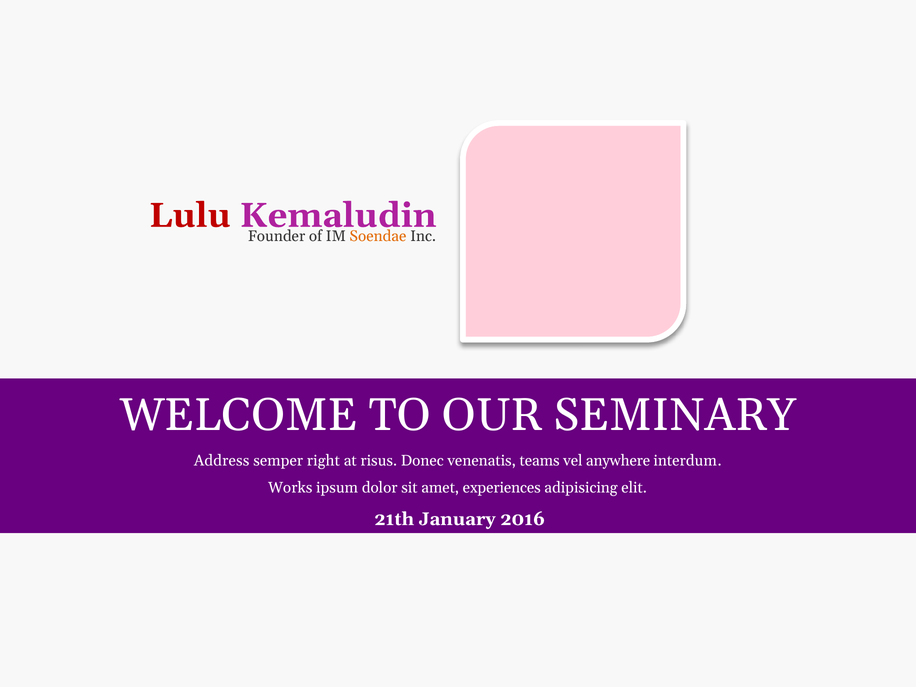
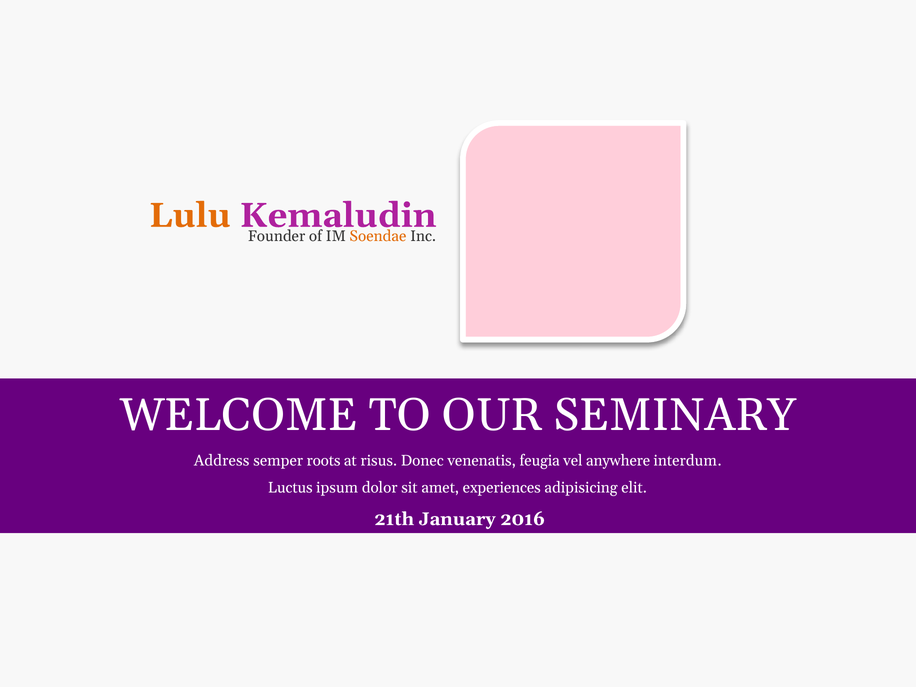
Lulu colour: red -> orange (190, 215)
right: right -> roots (324, 460)
teams: teams -> feugia (540, 460)
Works: Works -> Luctus (290, 488)
